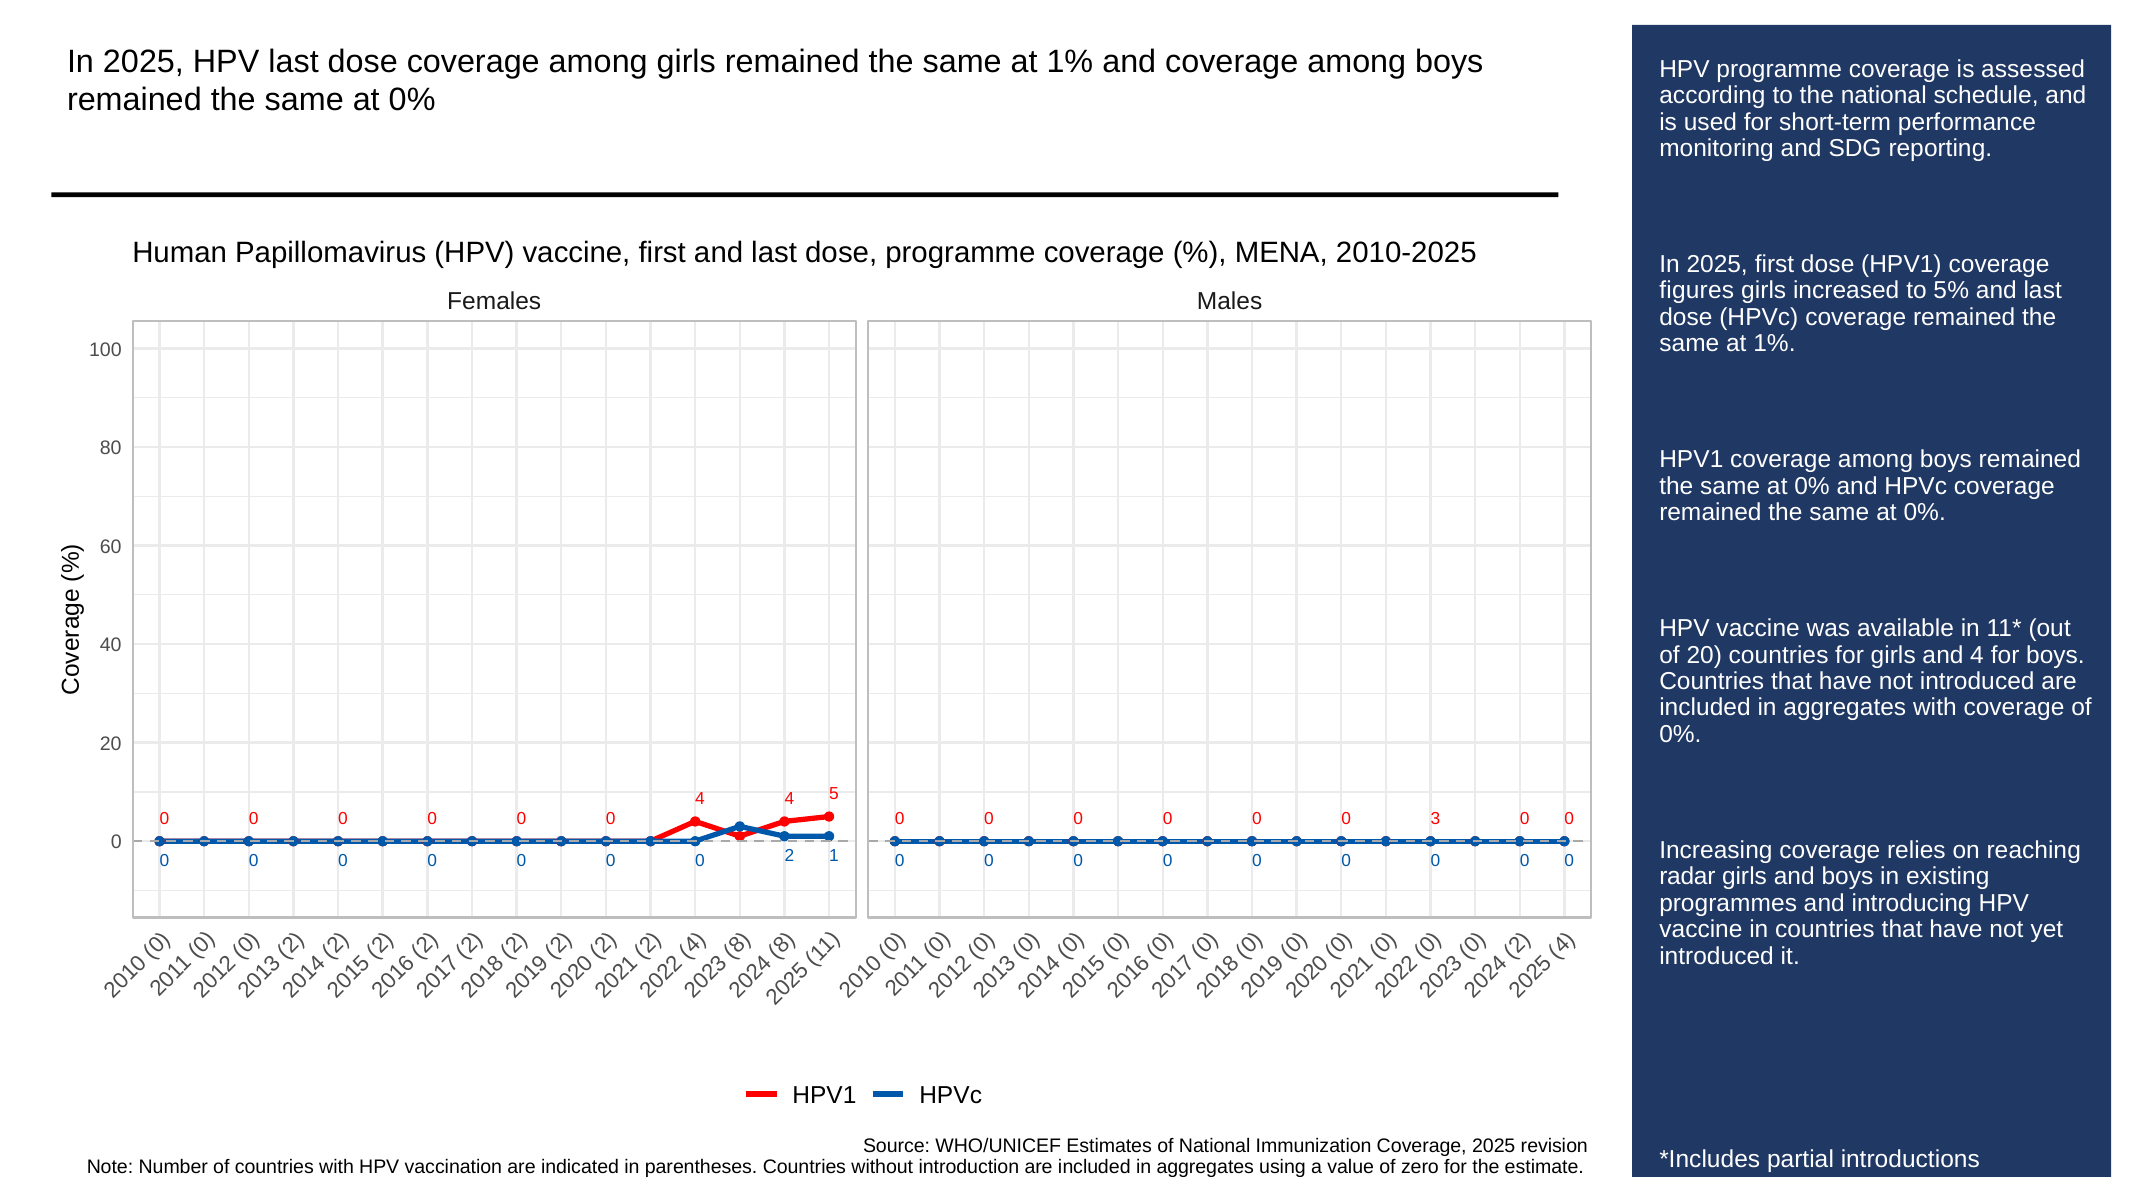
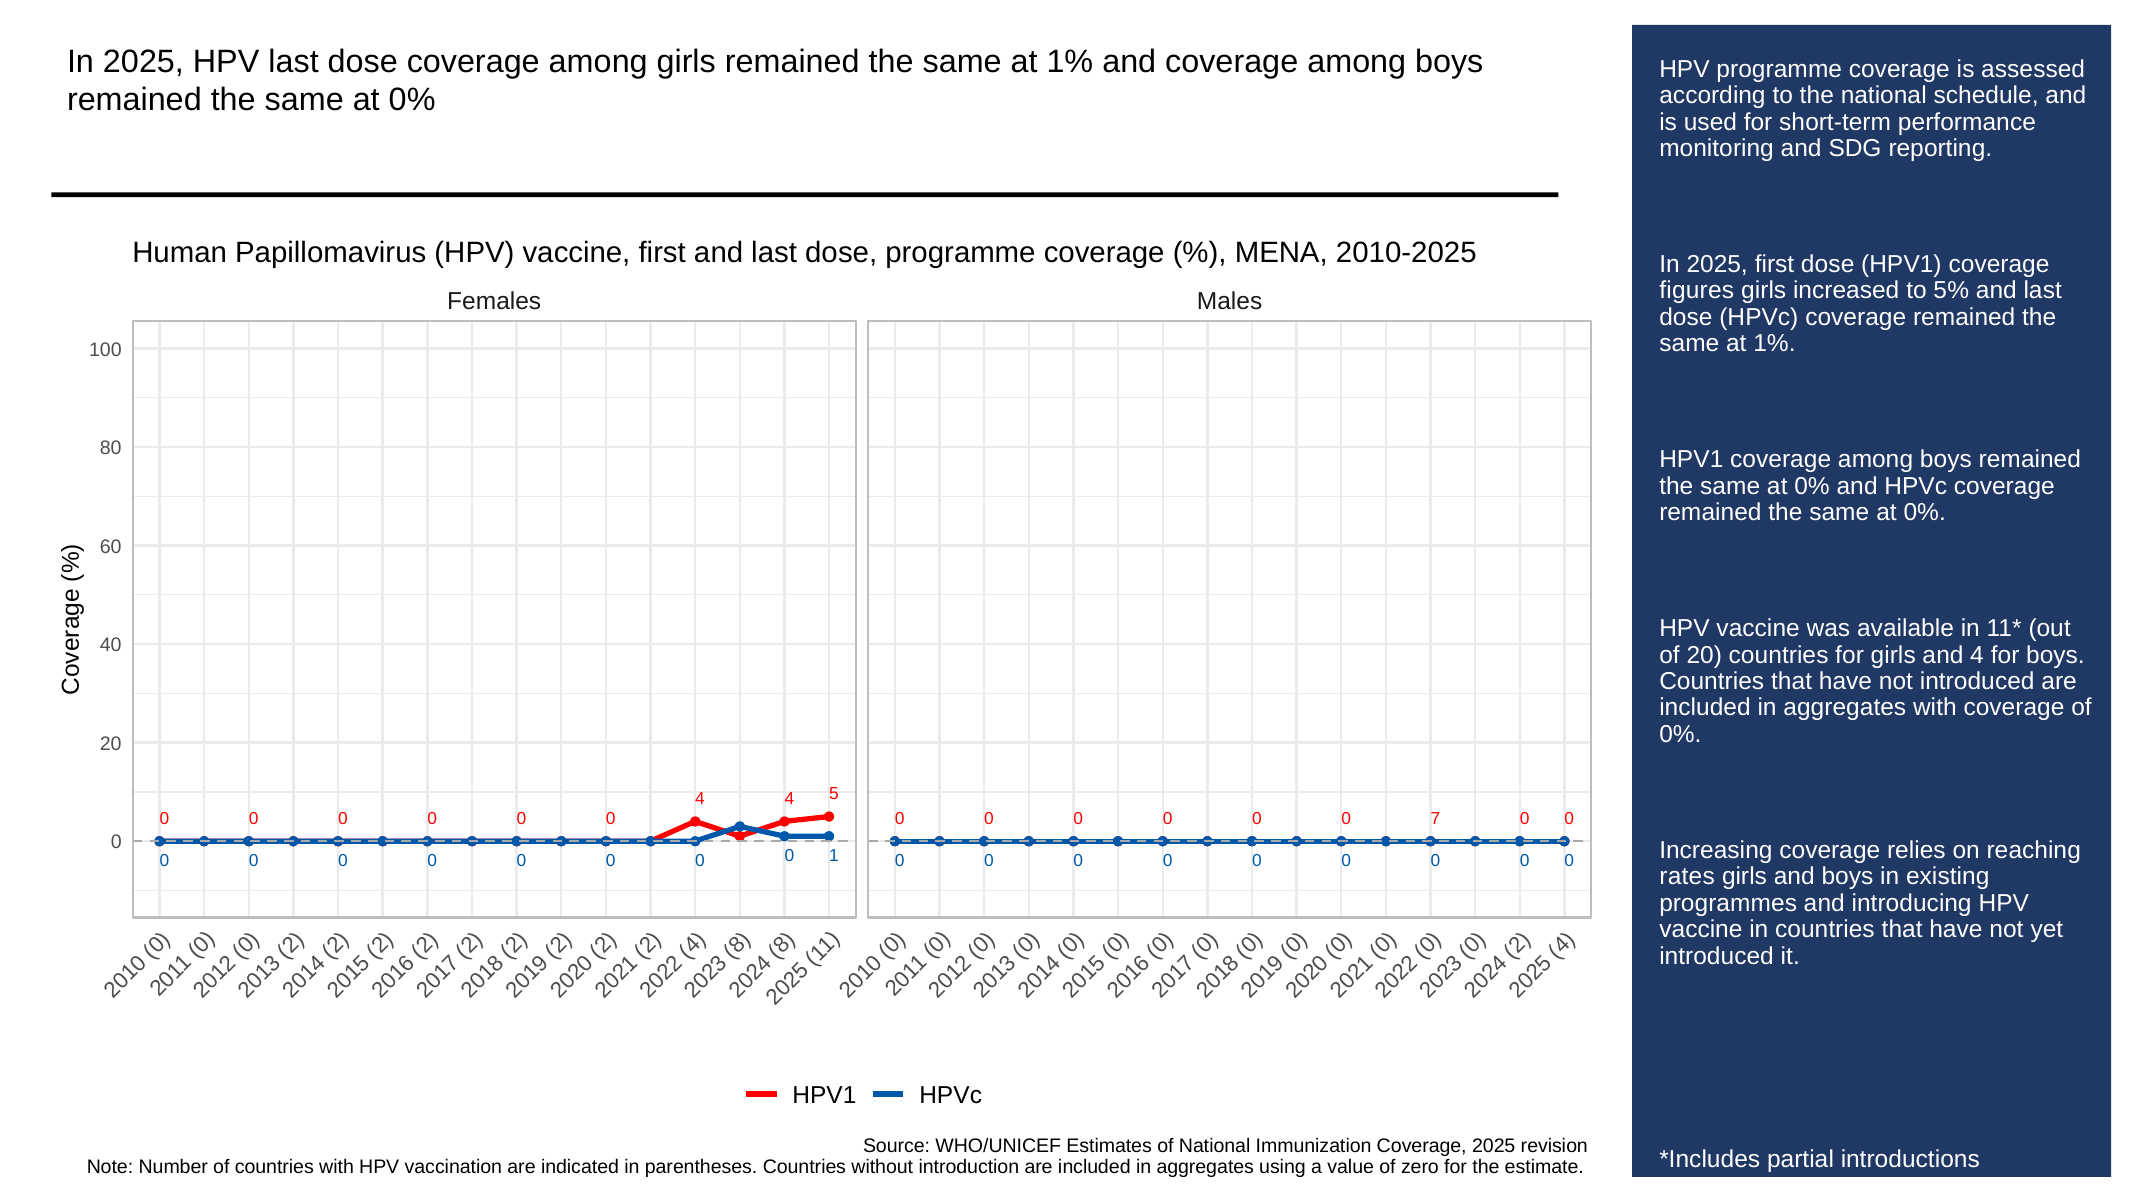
0 3: 3 -> 7 (1435, 819)
2: 2 -> 0 (789, 857)
radar: radar -> rates (1687, 877)
